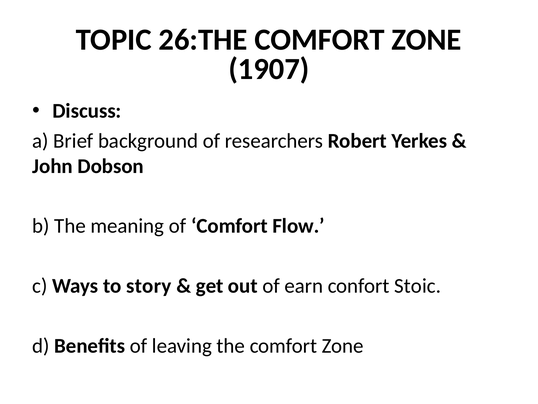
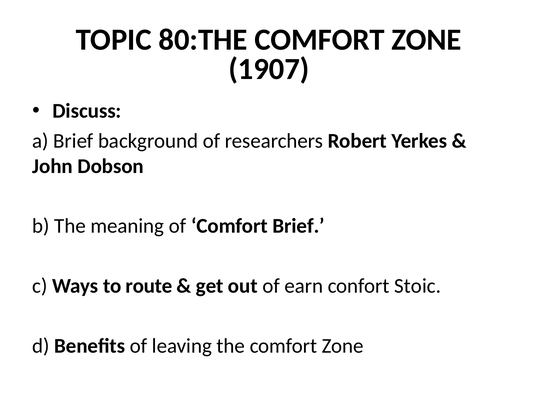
26:THE: 26:THE -> 80:THE (203, 40)
Comfort Flow: Flow -> Brief (299, 226)
story: story -> route (149, 286)
